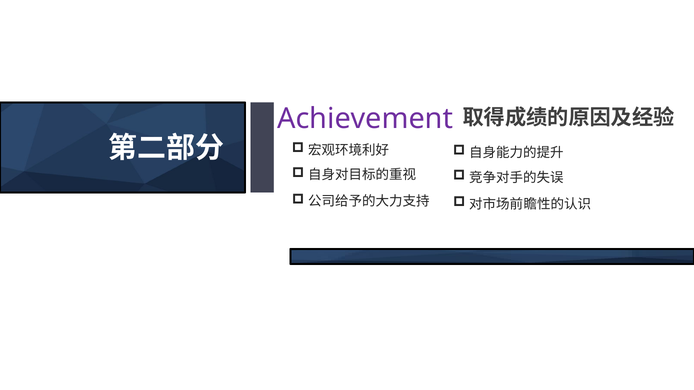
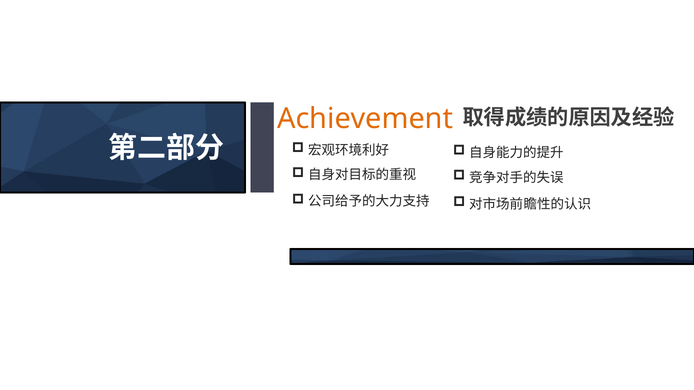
Achievement colour: purple -> orange (365, 119)
